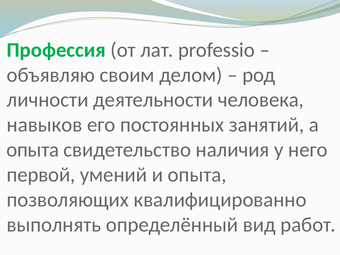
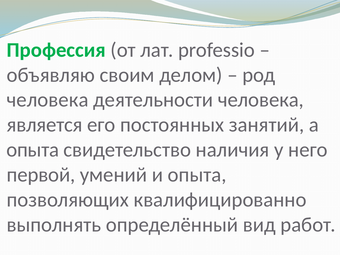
личности: личности -> человека (48, 100)
навыков: навыков -> является (45, 125)
